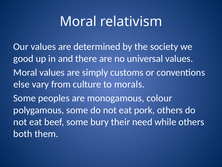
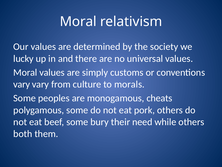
good: good -> lucky (23, 58)
else: else -> vary (22, 84)
colour: colour -> cheats (159, 98)
